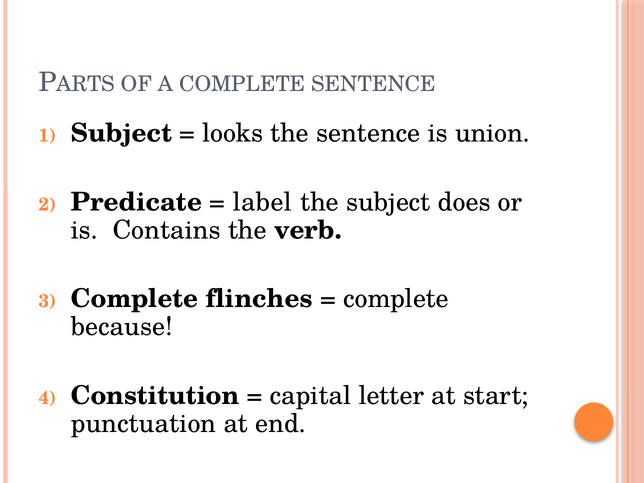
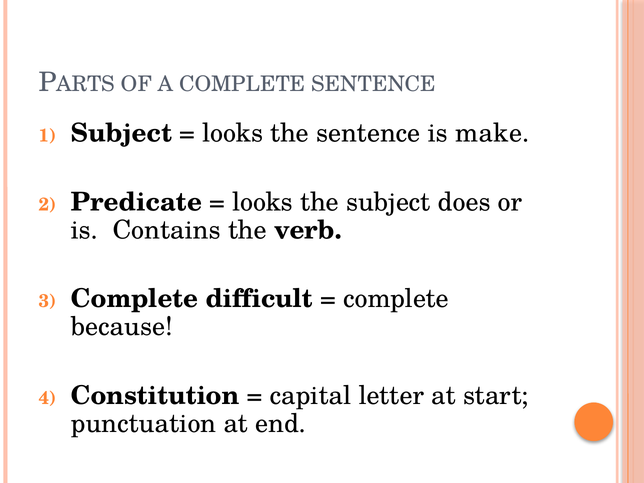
union: union -> make (492, 133)
label: label -> looks (263, 202)
flinches: flinches -> difficult (259, 299)
